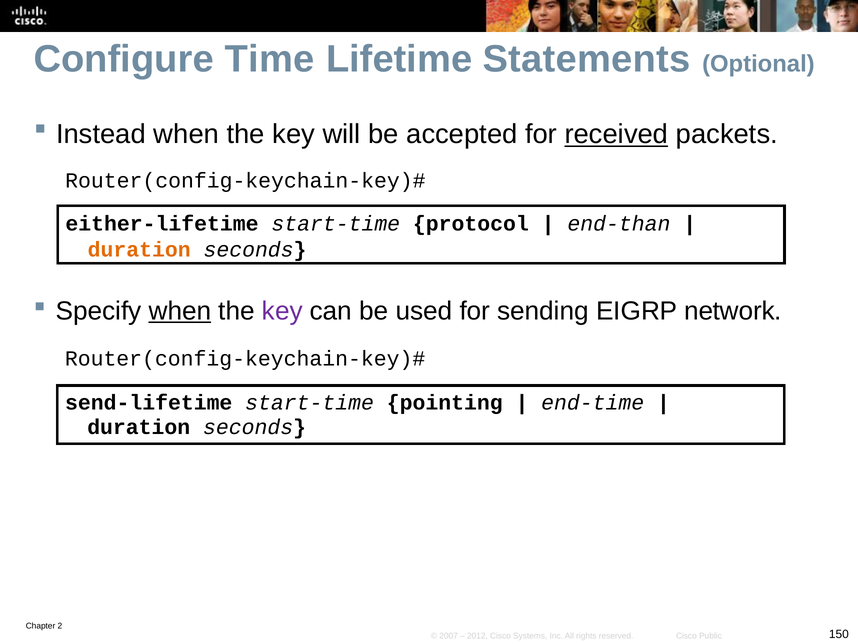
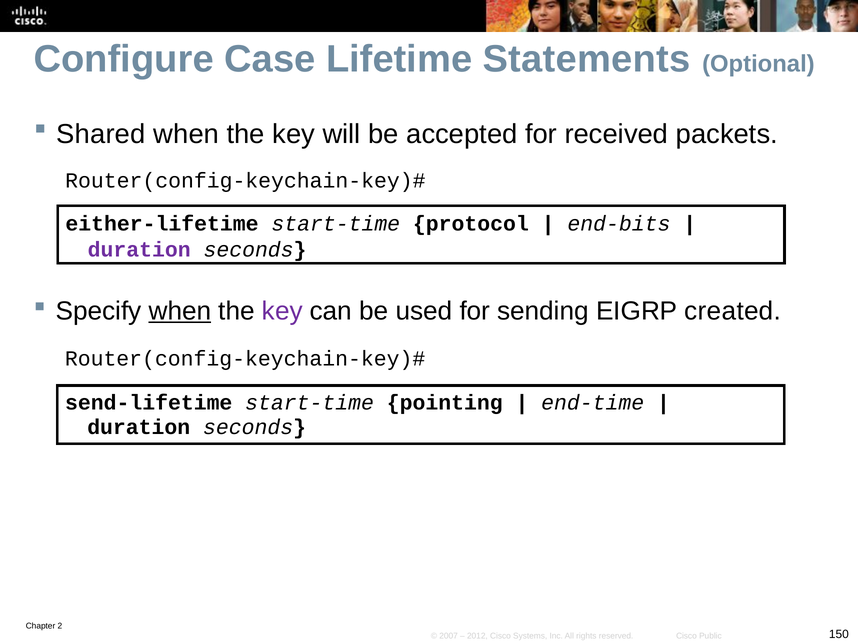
Time: Time -> Case (270, 59)
Instead: Instead -> Shared (101, 134)
received underline: present -> none (616, 134)
end-than: end-than -> end-bits (619, 224)
duration colour: orange -> purple (139, 249)
network: network -> created (733, 311)
